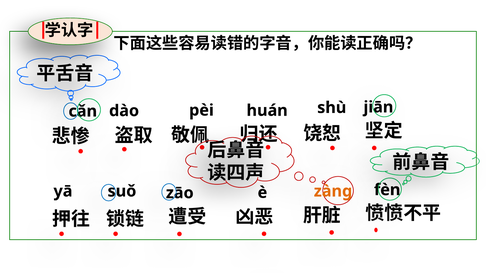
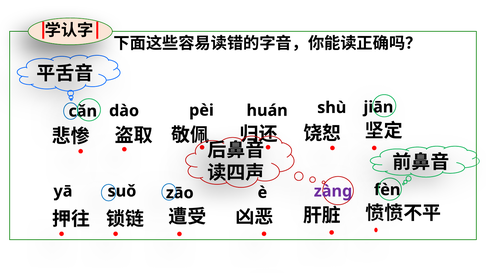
zàng colour: orange -> purple (333, 191)
